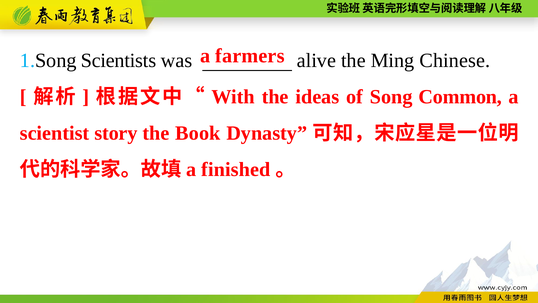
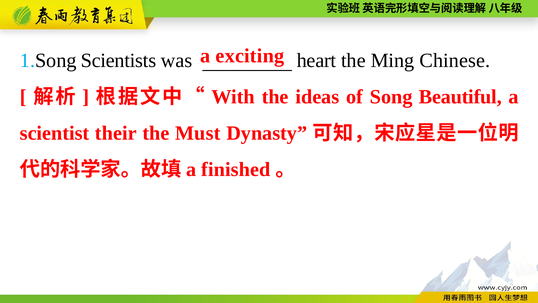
farmers: farmers -> exciting (250, 56)
alive: alive -> heart (317, 61)
Common: Common -> Beautiful (460, 97)
story: story -> their (116, 133)
Book: Book -> Must (198, 133)
